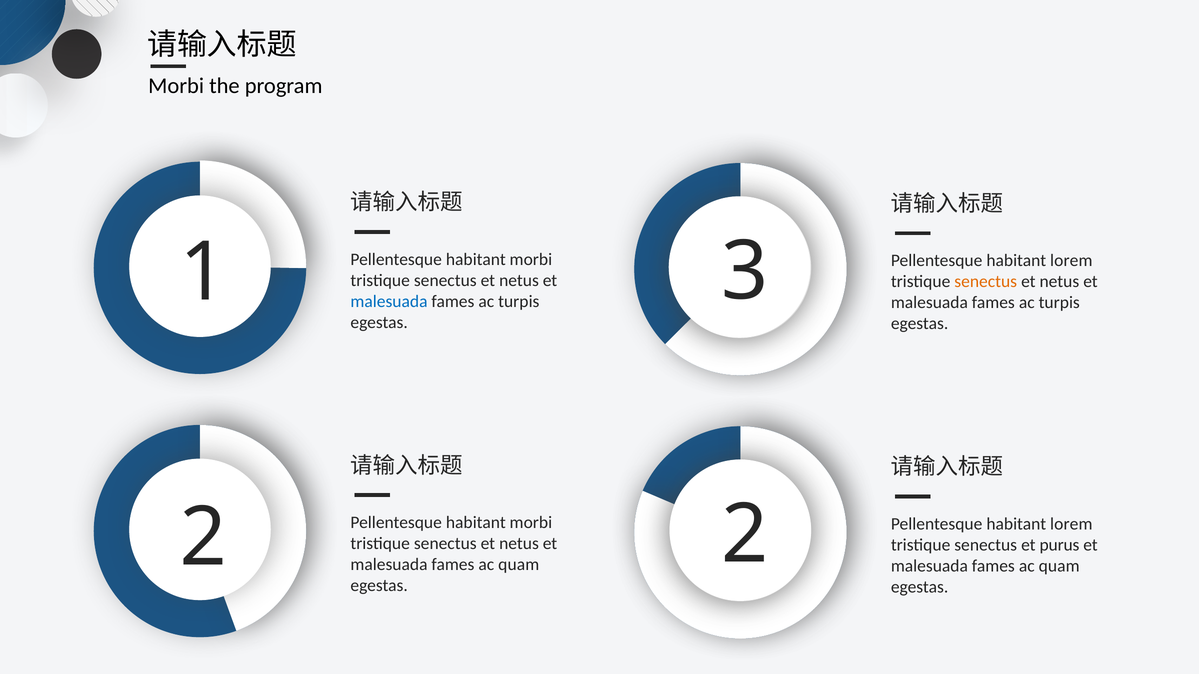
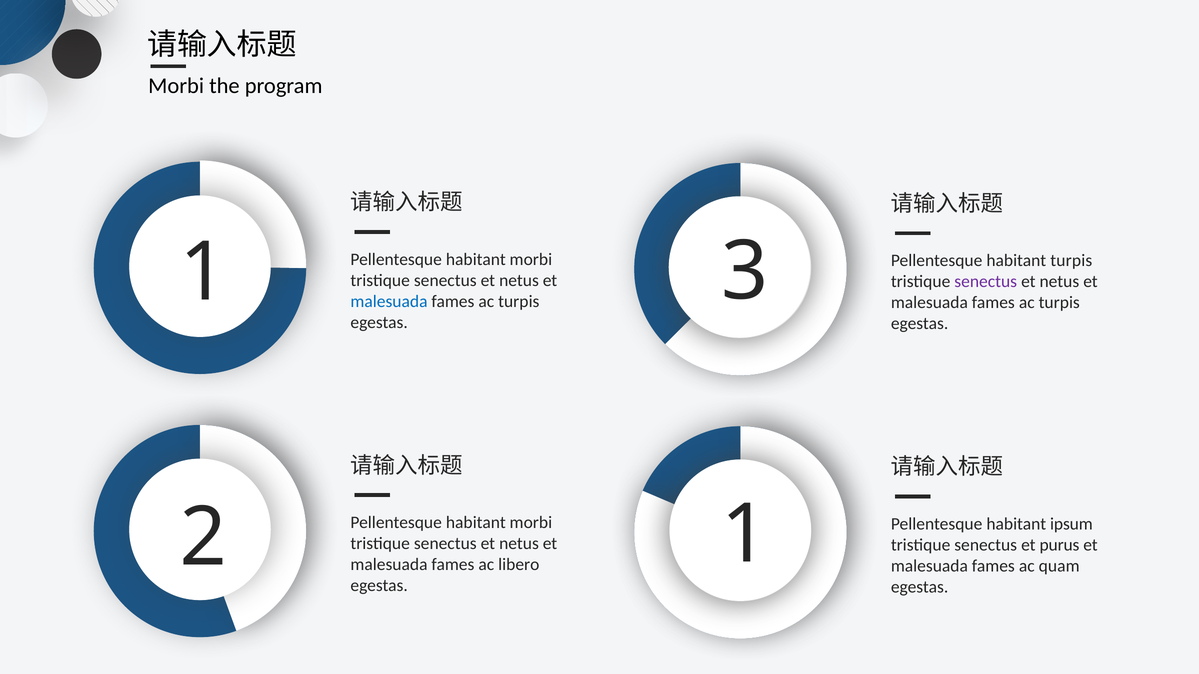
lorem: lorem -> turpis (1071, 261)
senectus colour: orange -> purple (986, 282)
2 2: 2 -> 1 (745, 535)
lorem: lorem -> ipsum (1071, 524)
quam: quam -> libero (519, 565)
